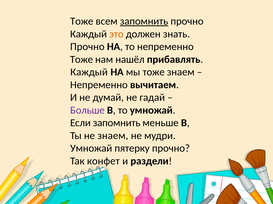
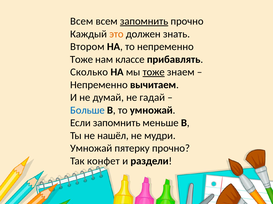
Тоже: Тоже -> Всем (82, 21)
Прочно: Прочно -> Втором (87, 47)
нашёл: нашёл -> классе (130, 60)
Каждый: Каждый -> Сколько (89, 72)
тоже underline: none -> present (154, 72)
Больше colour: purple -> blue (87, 111)
не знаем: знаем -> нашёл (113, 136)
